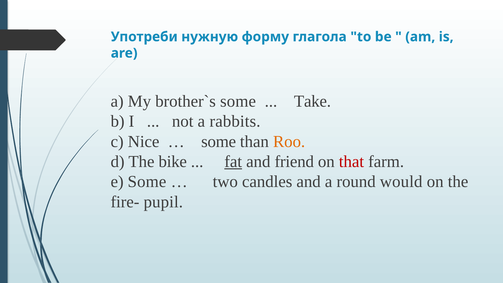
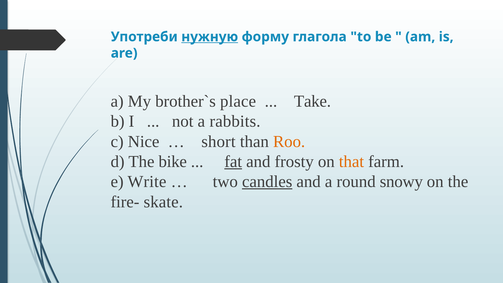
нужную underline: none -> present (210, 37)
some: some -> place (238, 101)
some: some -> short (218, 141)
friend: friend -> frosty (294, 162)
that colour: red -> orange (351, 162)
e Some: Some -> Write (147, 182)
candles underline: none -> present (267, 182)
would: would -> snowy (401, 182)
pupil: pupil -> skate (163, 202)
